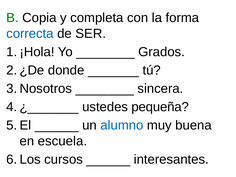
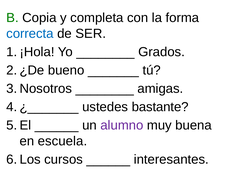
donde: donde -> bueno (66, 70)
sincera: sincera -> amigas (160, 89)
pequeña: pequeña -> bastante (160, 107)
alumno colour: blue -> purple (122, 125)
